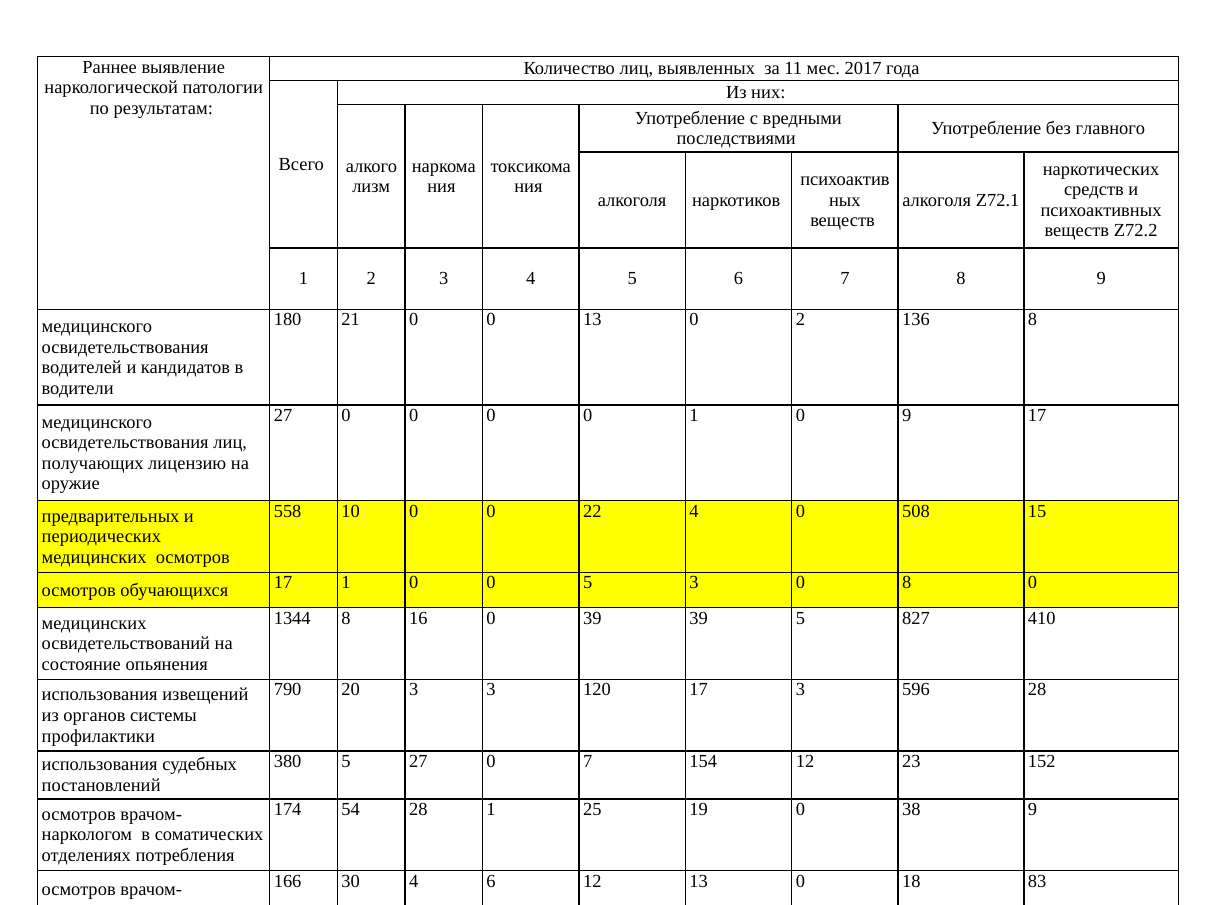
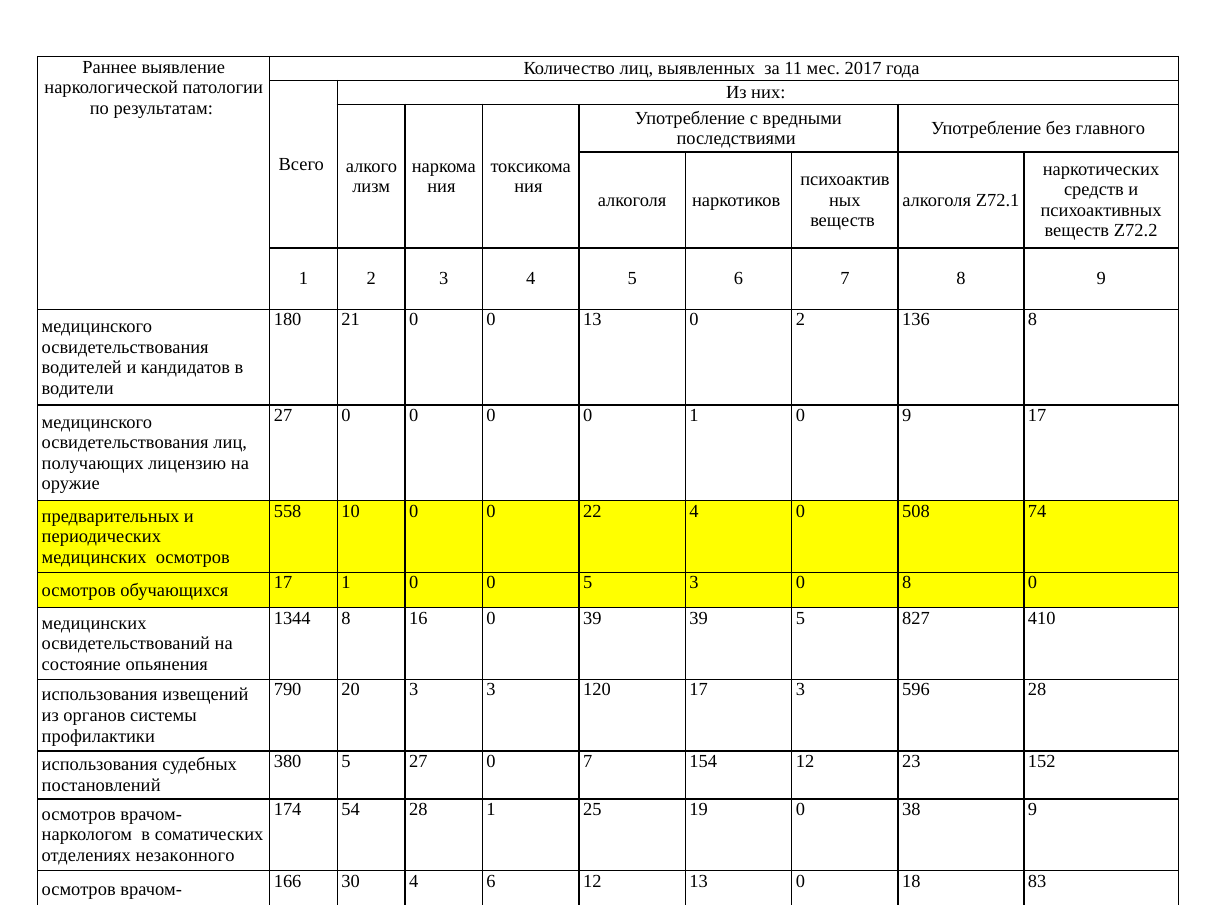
15: 15 -> 74 (1037, 511)
потребления: потребления -> незаконного (185, 856)
